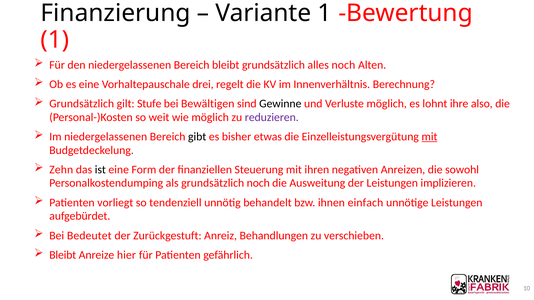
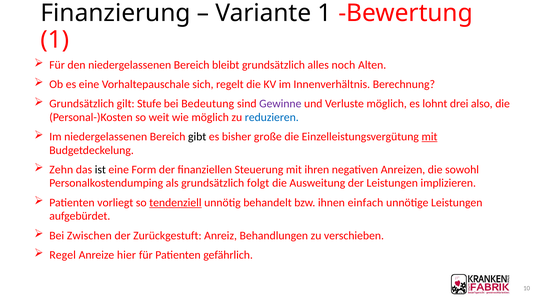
drei: drei -> sich (203, 84)
Bewältigen: Bewältigen -> Bedeutung (208, 104)
Gewinne colour: black -> purple (280, 104)
ihre: ihre -> drei (459, 104)
reduzieren colour: purple -> blue (272, 117)
etwas: etwas -> große (268, 137)
grundsätzlich noch: noch -> folgt (258, 183)
tendenziell underline: none -> present (175, 203)
Bedeutet: Bedeutet -> Zwischen (89, 236)
Bleibt: Bleibt -> Regel (63, 255)
